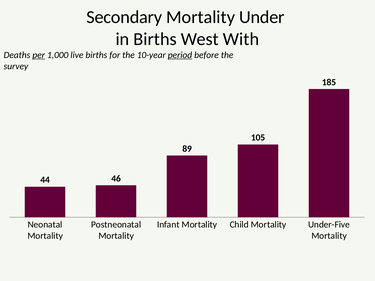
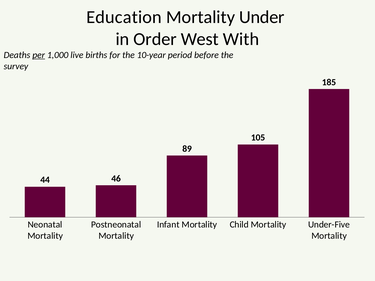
Secondary: Secondary -> Education (124, 17)
in Births: Births -> Order (155, 39)
period underline: present -> none (180, 55)
